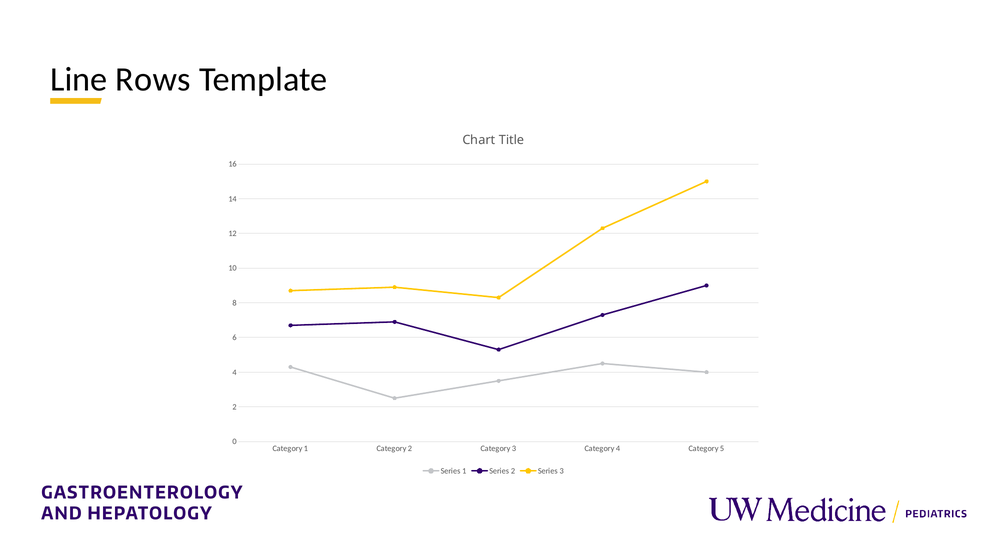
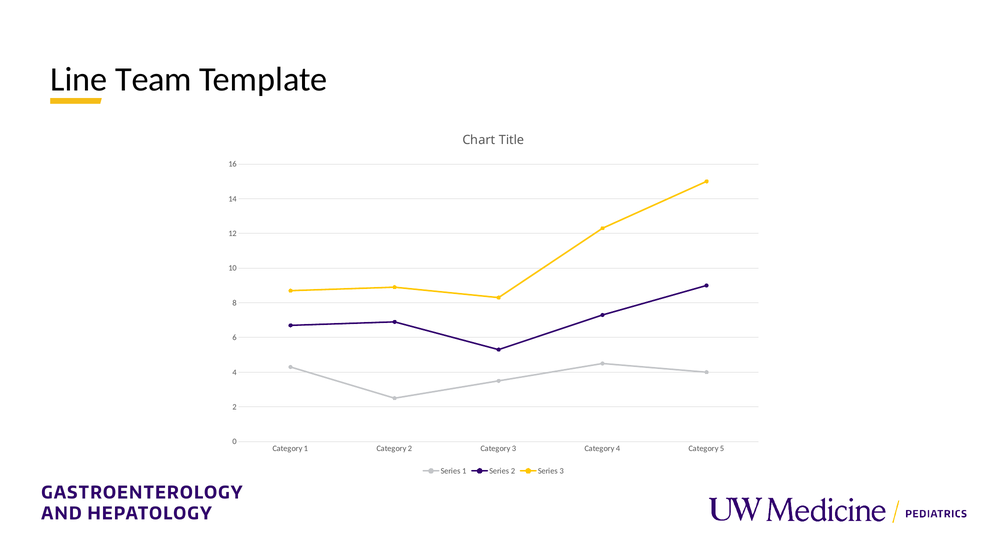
Rows: Rows -> Team (153, 79)
